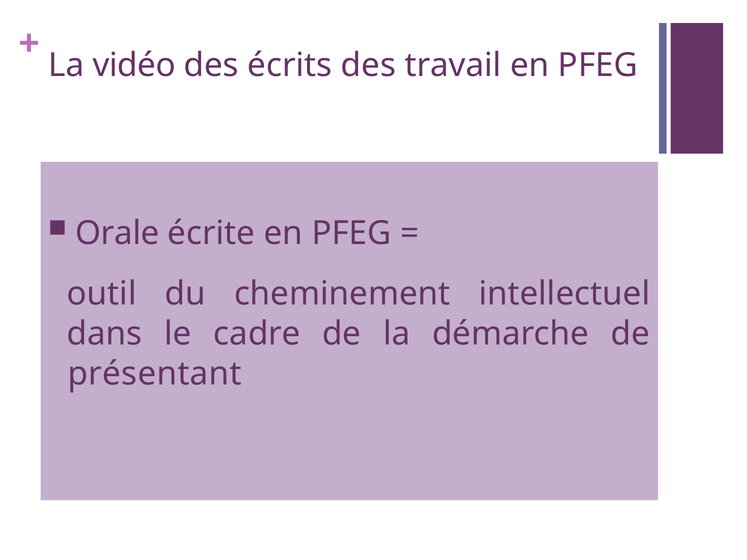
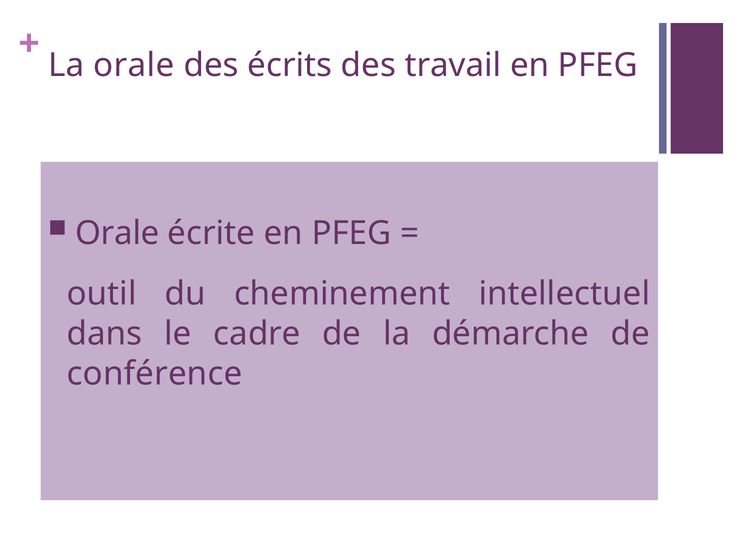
La vidéo: vidéo -> orale (134, 66)
présentant: présentant -> conférence (155, 374)
